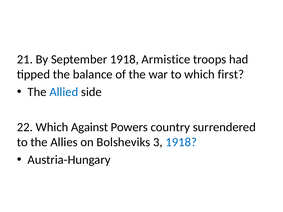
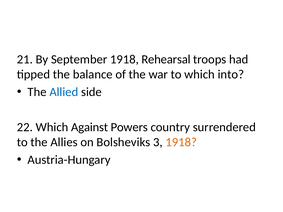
Armistice: Armistice -> Rehearsal (166, 59)
first: first -> into (231, 74)
1918 colour: blue -> orange (181, 142)
